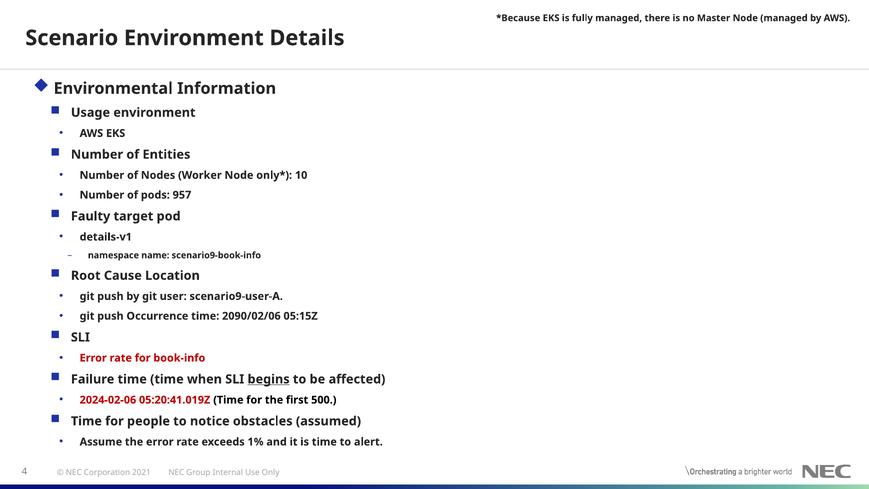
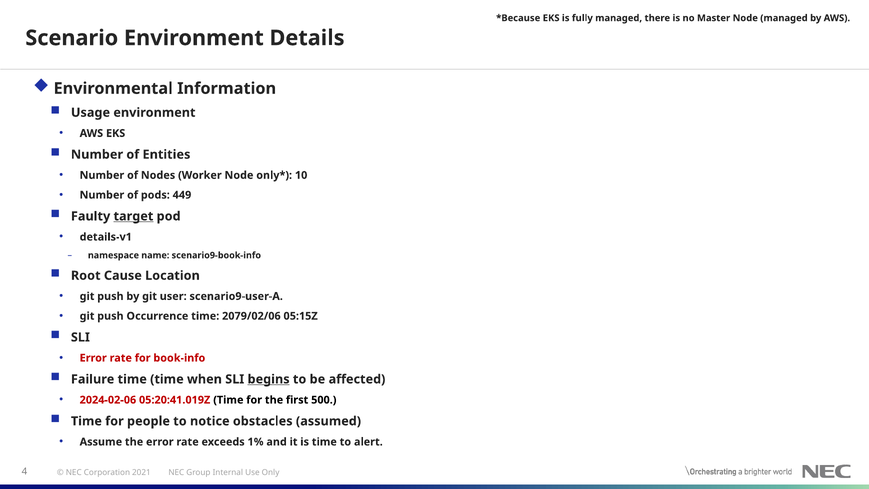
957: 957 -> 449 (182, 195)
target underline: none -> present (133, 216)
2090/02/06: 2090/02/06 -> 2079/02/06 (251, 316)
